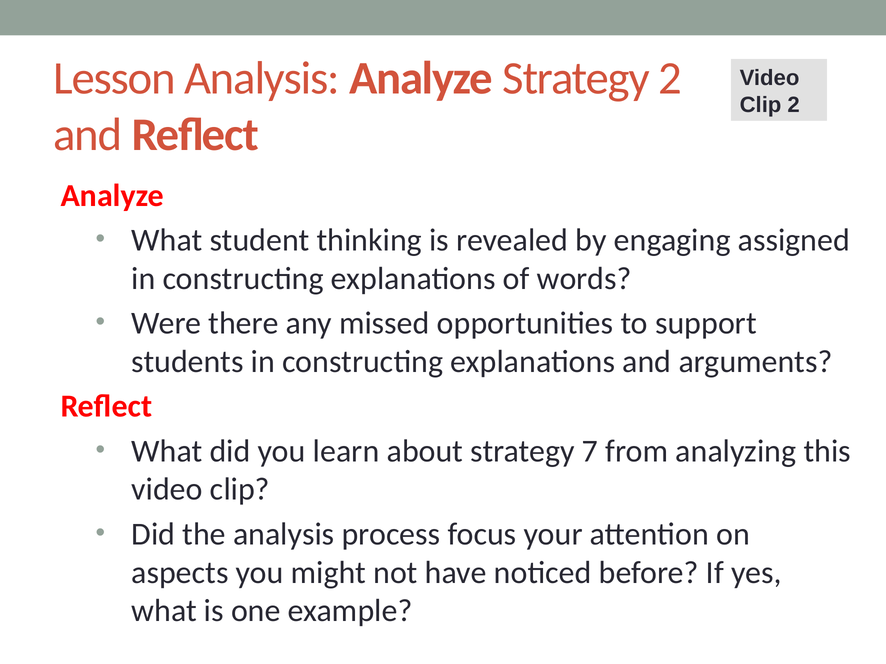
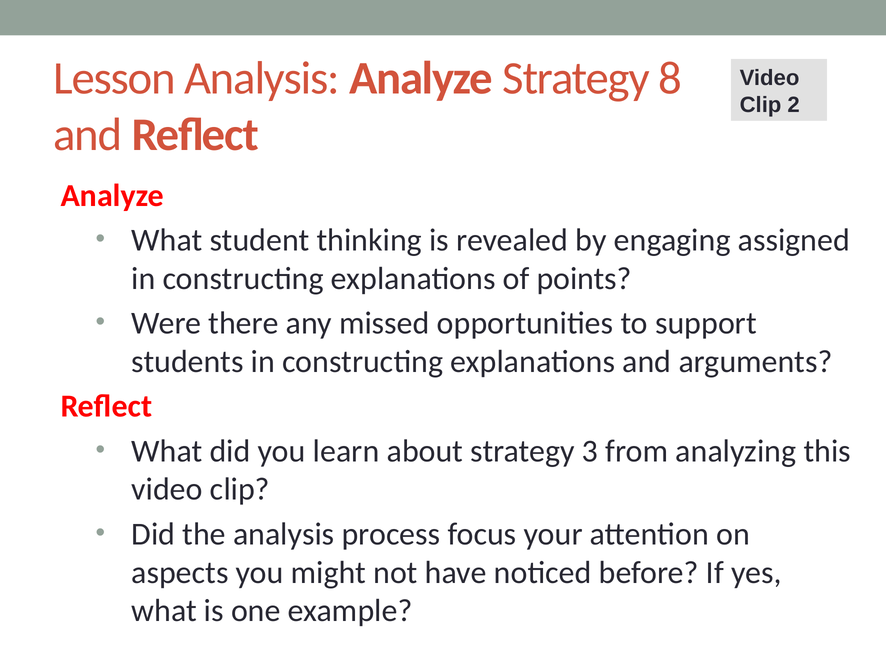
Strategy 2: 2 -> 8 (670, 79)
words: words -> points (584, 279)
7: 7 -> 3 (590, 451)
